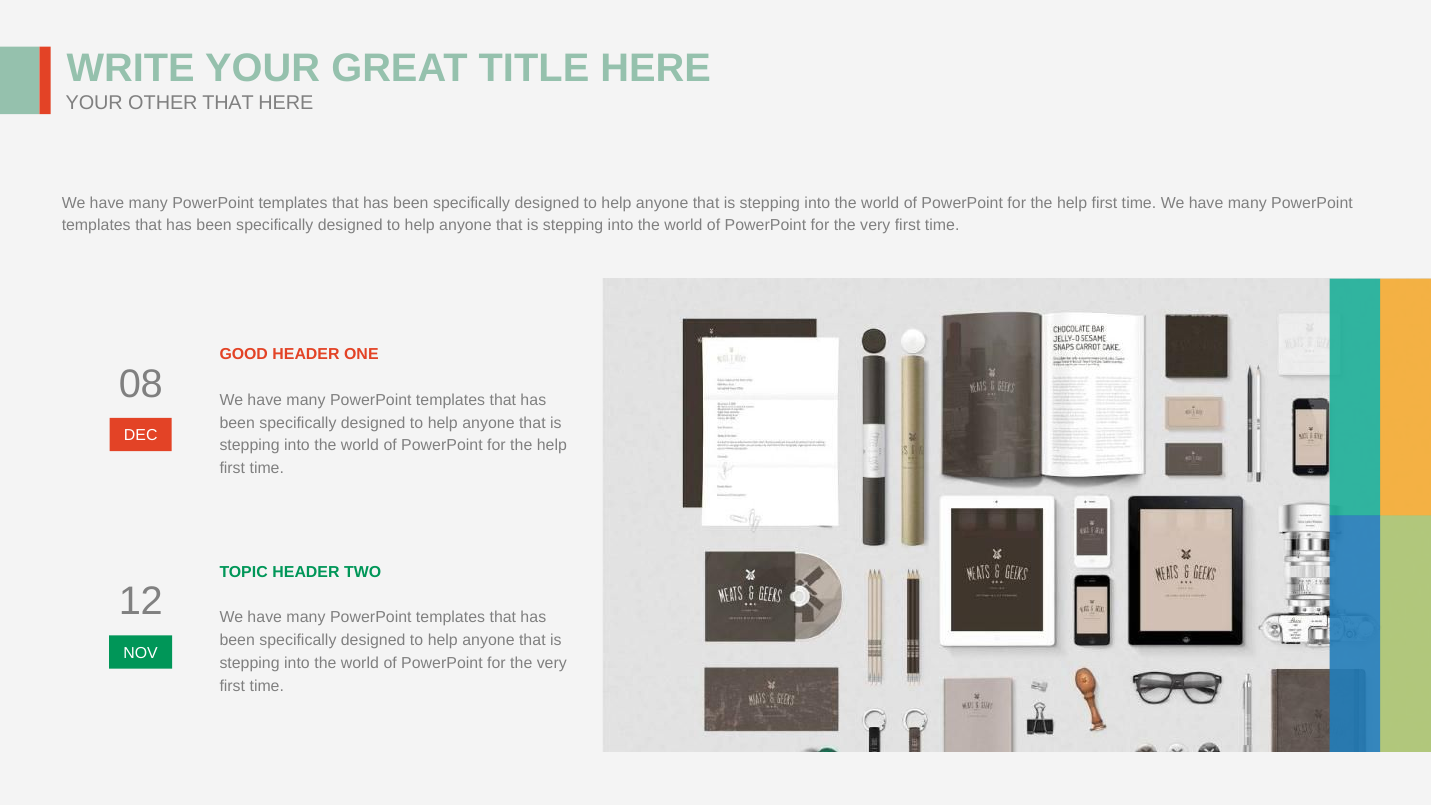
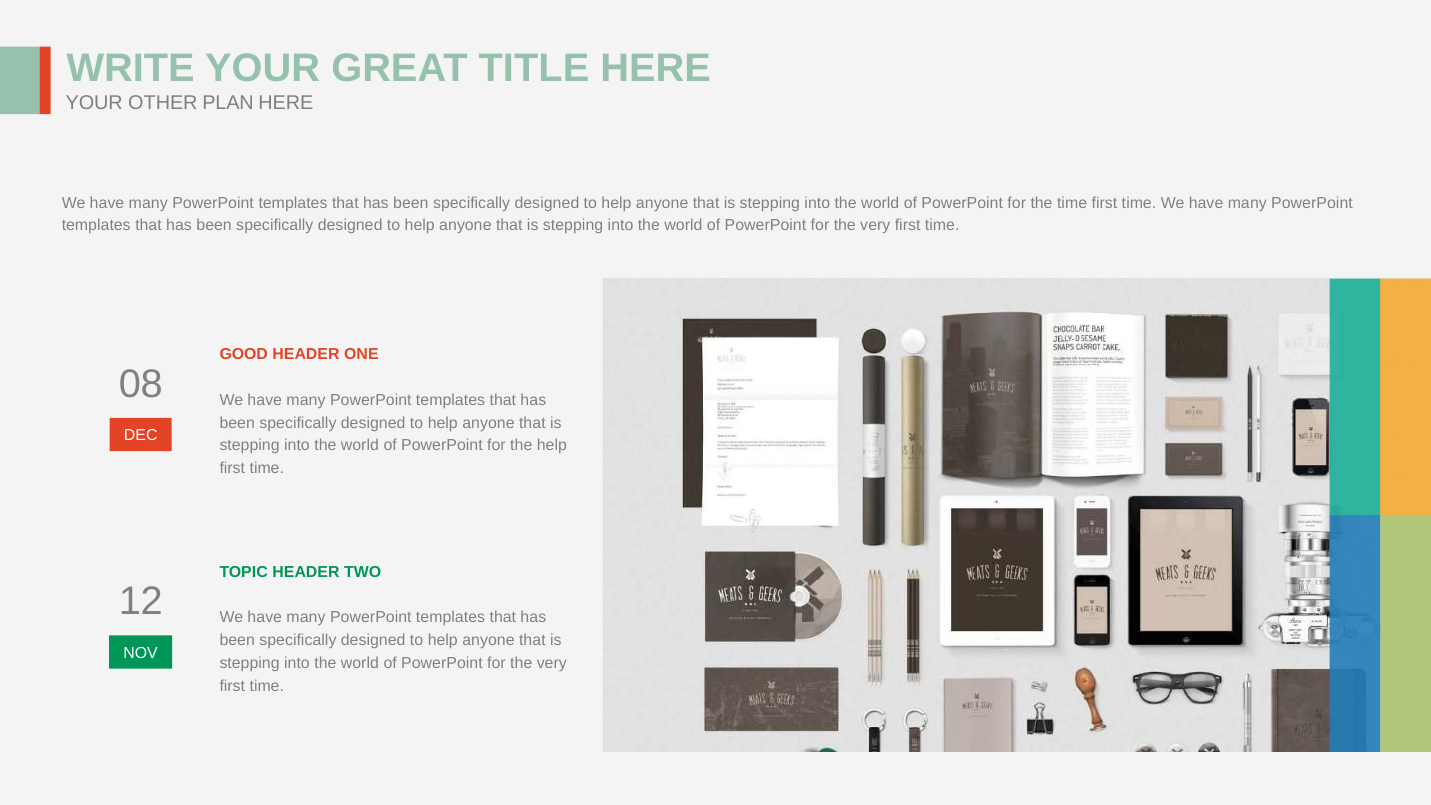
OTHER THAT: THAT -> PLAN (228, 103)
help: help -> time (1072, 203)
